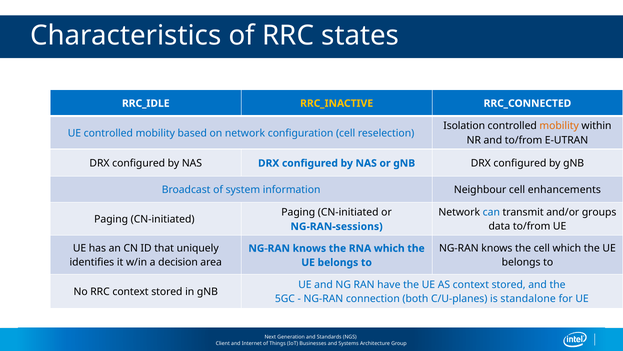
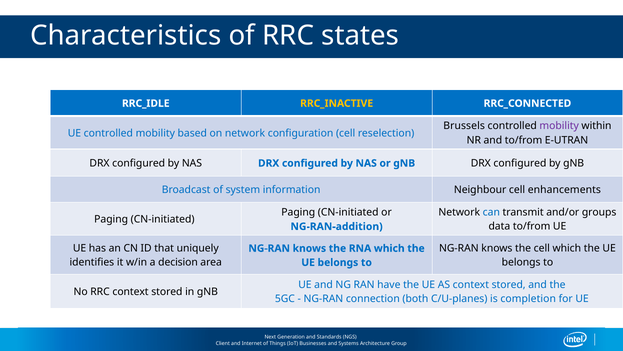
Isolation: Isolation -> Brussels (464, 126)
mobility colour: orange -> purple (559, 126)
NG-RAN-sessions: NG-RAN-sessions -> NG-RAN-addition (337, 226)
standalone: standalone -> completion (528, 299)
